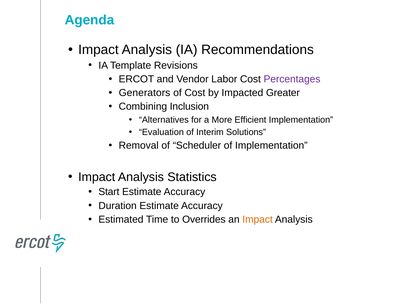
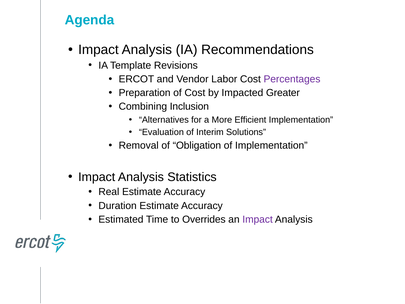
Generators: Generators -> Preparation (145, 93)
Scheduler: Scheduler -> Obligation (197, 145)
Start: Start -> Real (109, 192)
Impact colour: orange -> purple (258, 219)
